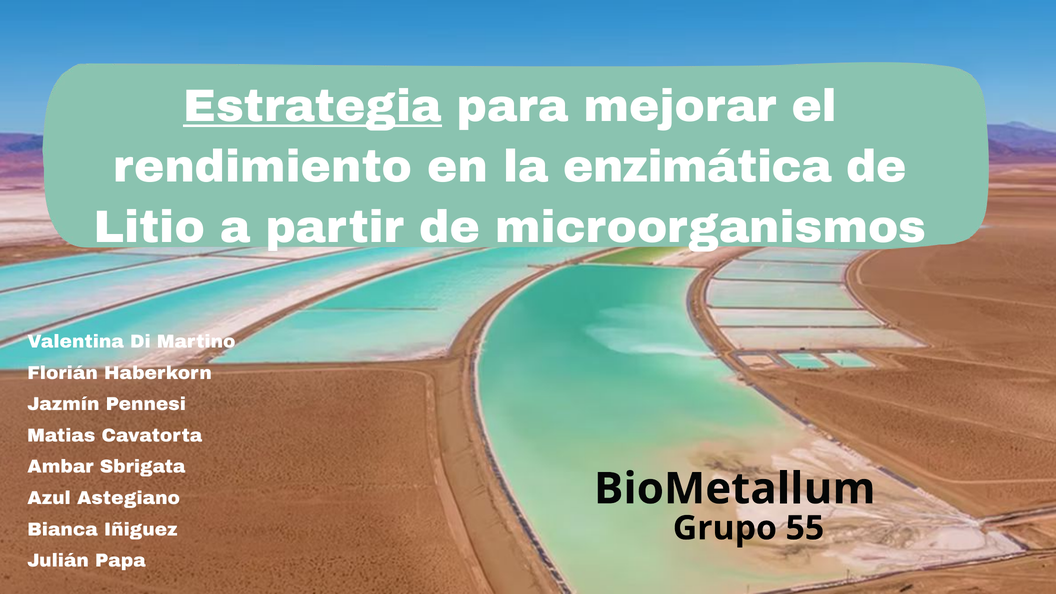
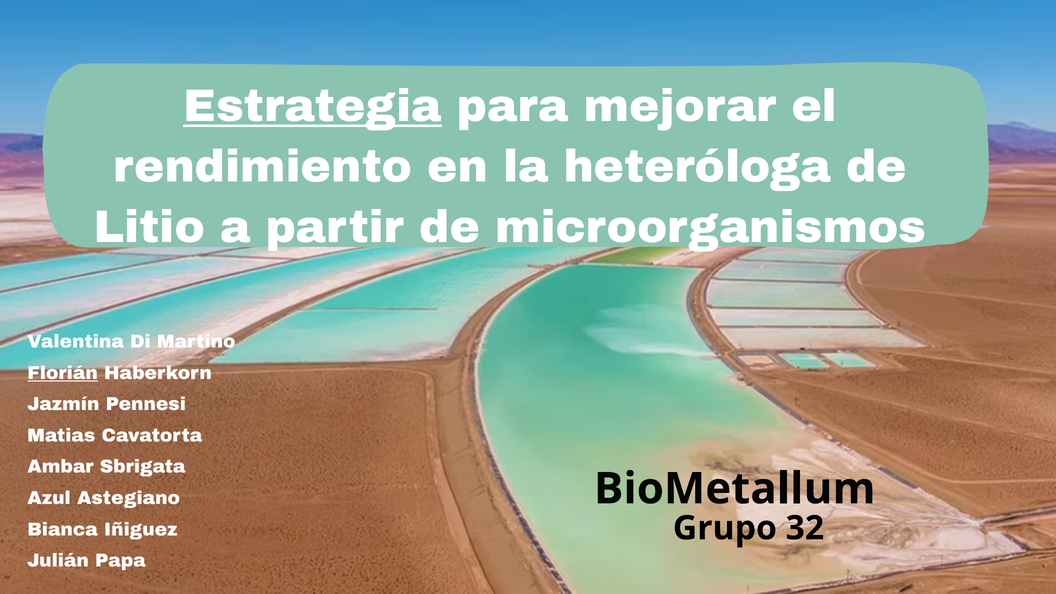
enzimática: enzimática -> heteróloga (697, 167)
Florián underline: none -> present (63, 373)
55: 55 -> 32 (805, 528)
